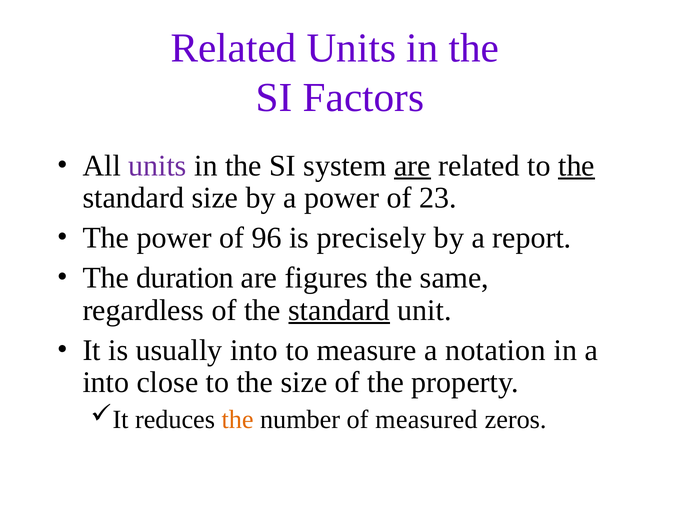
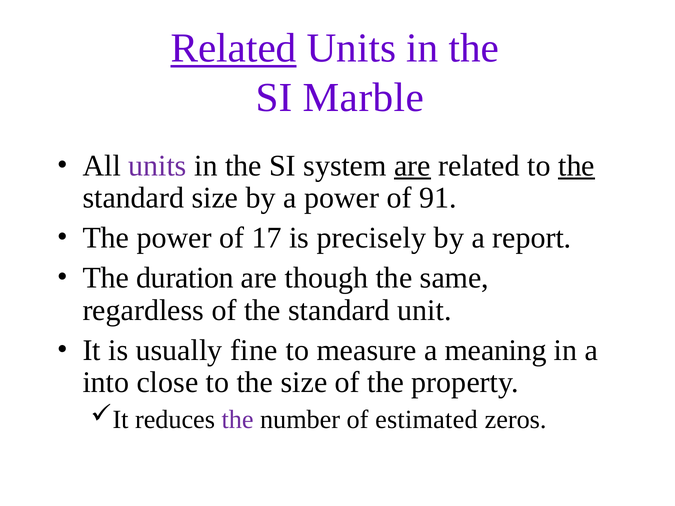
Related underline: none -> present (234, 48)
Factors: Factors -> Marble (363, 98)
23: 23 -> 91 (438, 198)
96: 96 -> 17 (267, 238)
figures: figures -> though (326, 278)
standard underline: present -> none (339, 310)
usually into: into -> fine (254, 350)
notation: notation -> meaning (496, 350)
the colour: orange -> purple (238, 420)
measured: measured -> estimated (426, 420)
